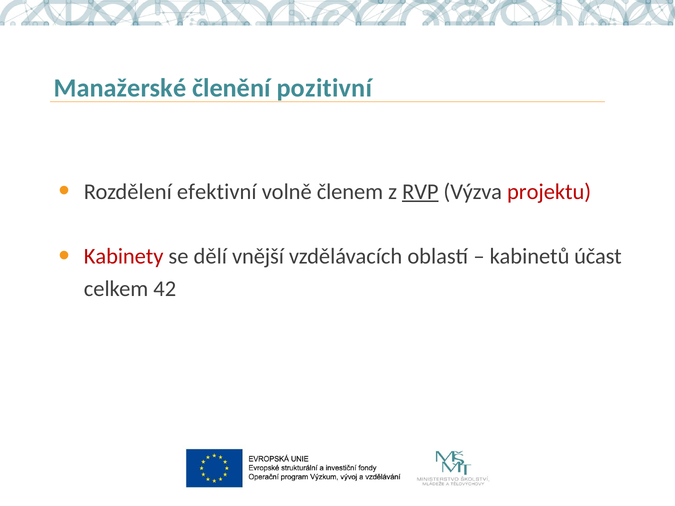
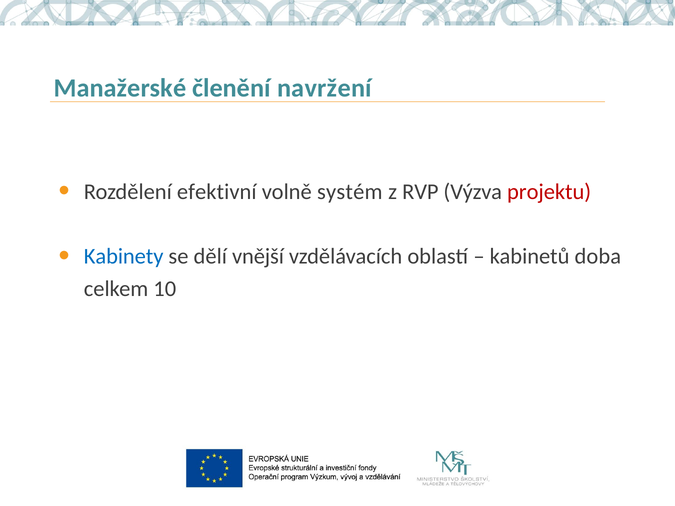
pozitivní: pozitivní -> navržení (324, 88)
členem: členem -> systém (350, 192)
RVP underline: present -> none (420, 192)
Kabinety colour: red -> blue (124, 257)
účast: účast -> doba (598, 257)
42: 42 -> 10 (165, 289)
